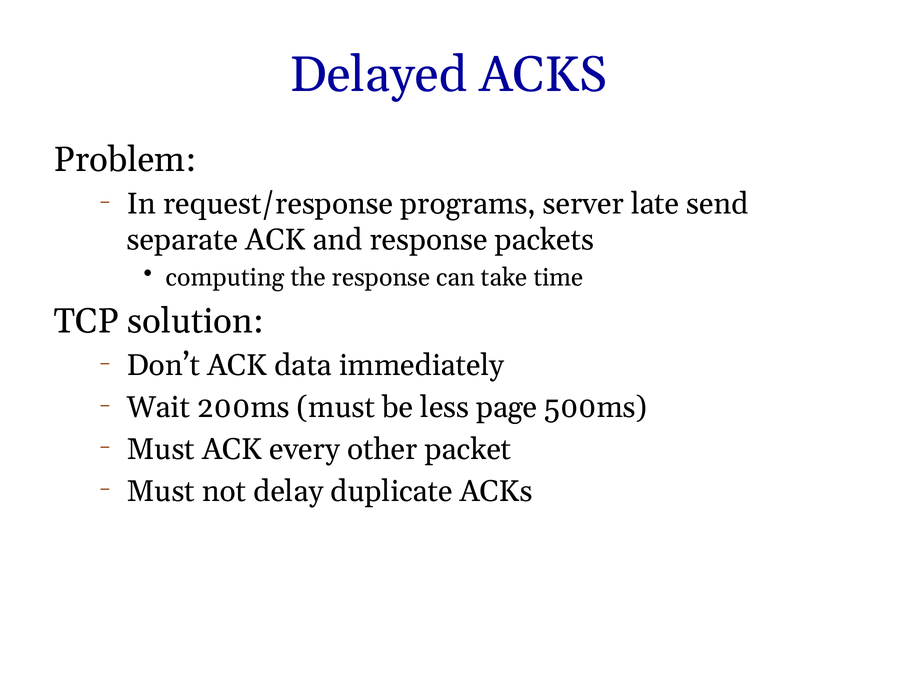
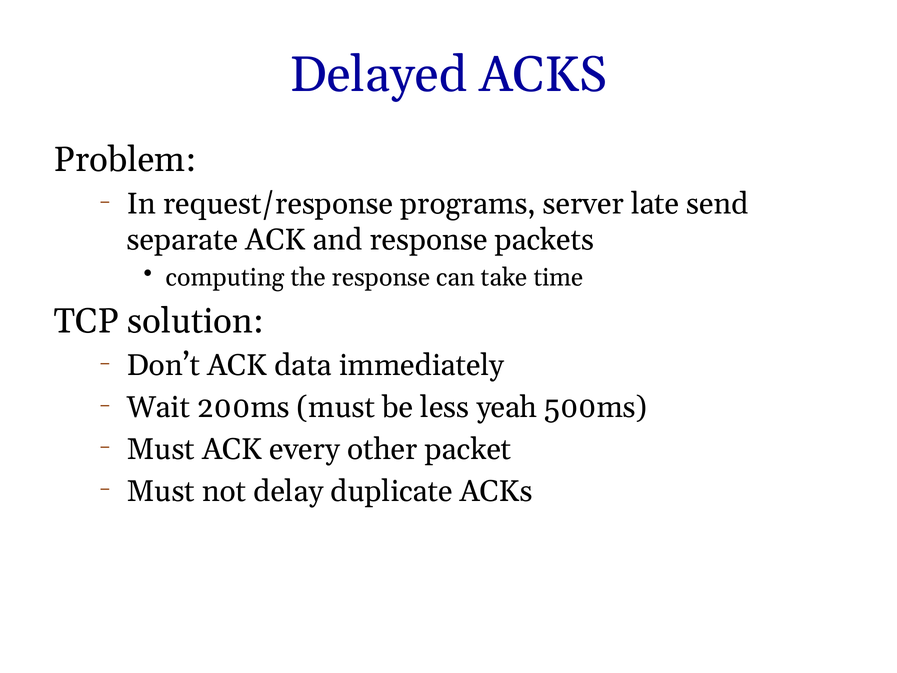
page: page -> yeah (507, 407)
